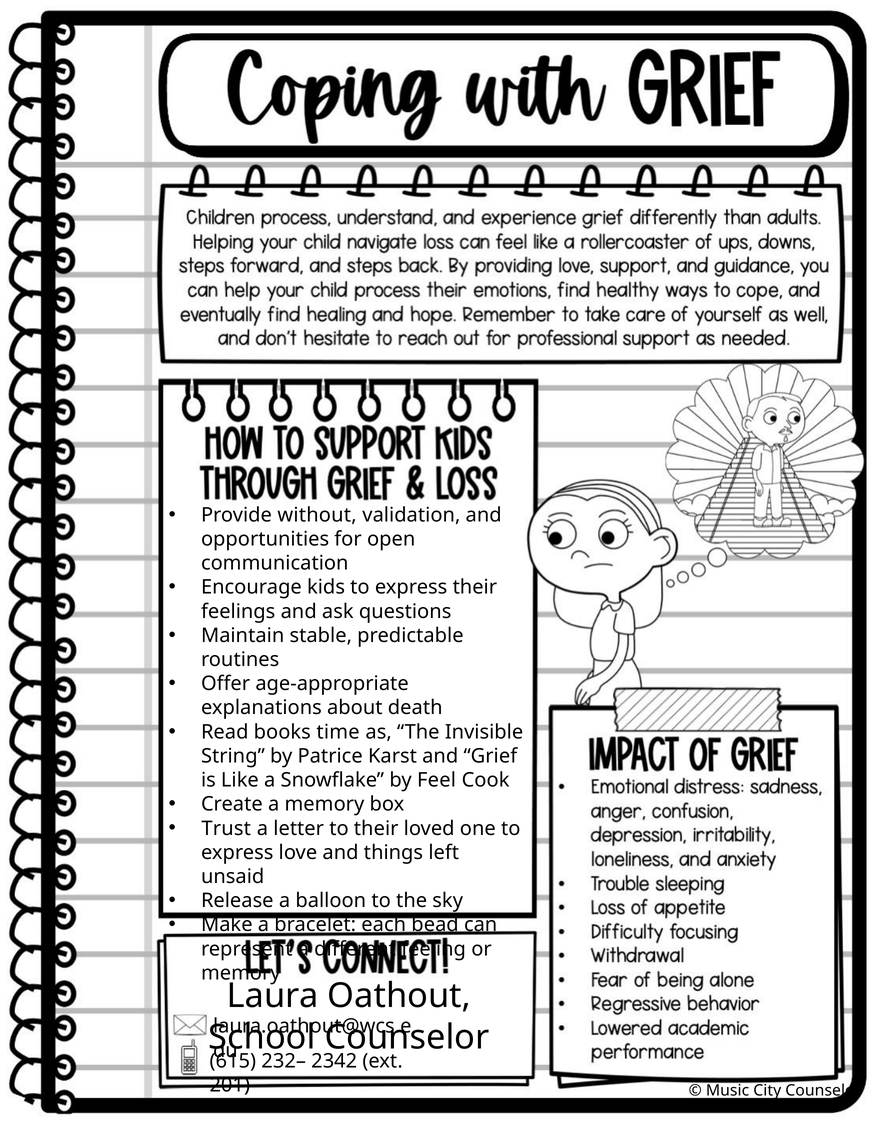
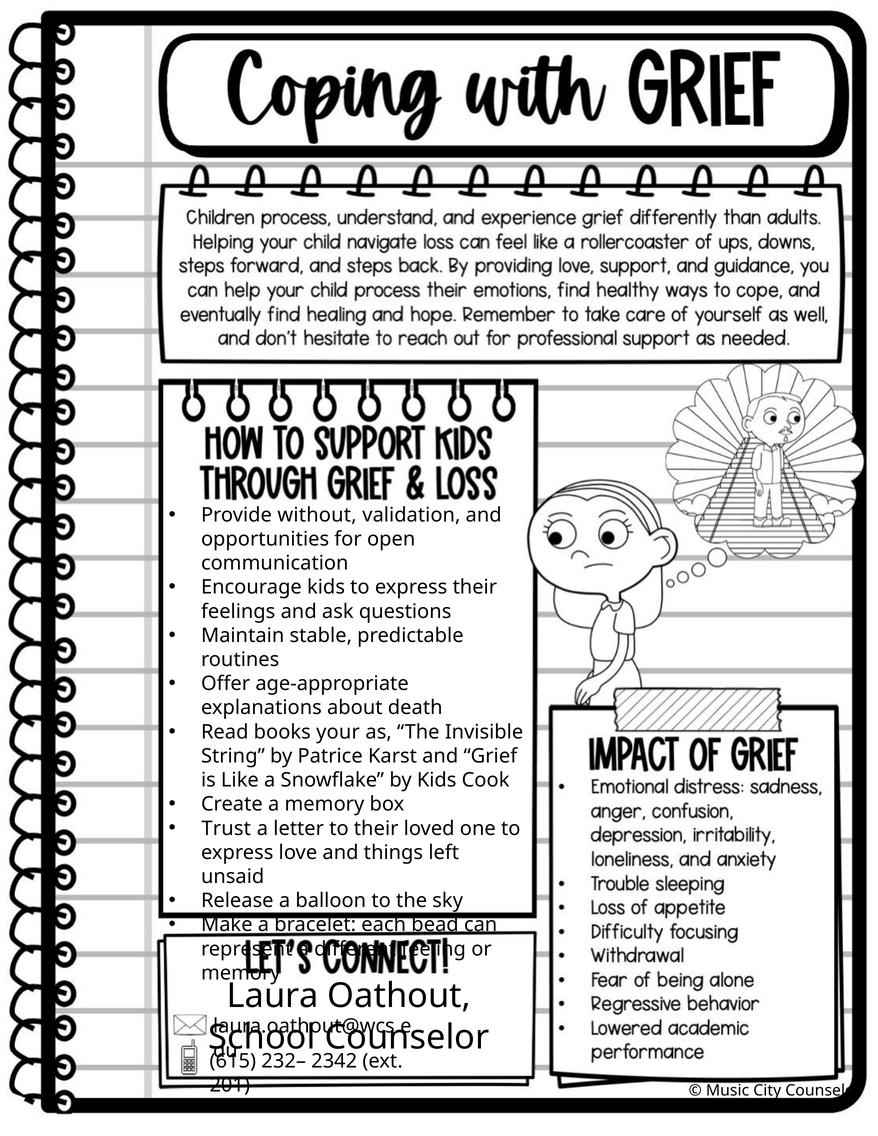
time: time -> your (338, 732)
by Feel: Feel -> Kids (437, 780)
